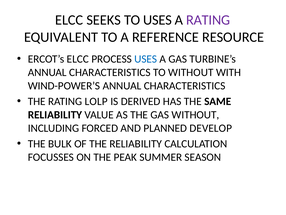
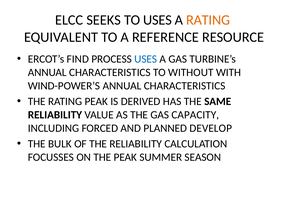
RATING colour: purple -> orange (208, 20)
ERCOT’s ELCC: ELCC -> FIND (78, 59)
RATING LOLP: LOLP -> PEAK (96, 101)
GAS WITHOUT: WITHOUT -> CAPACITY (195, 115)
